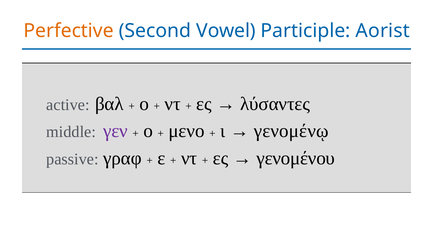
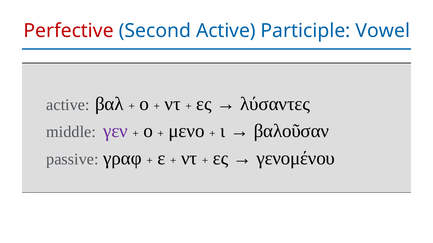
Perfective colour: orange -> red (69, 31)
Second Vowel: Vowel -> Active (226, 31)
Aorist: Aorist -> Vowel (383, 31)
γενομένῳ: γενομένῳ -> βαλοῦσαν (291, 131)
